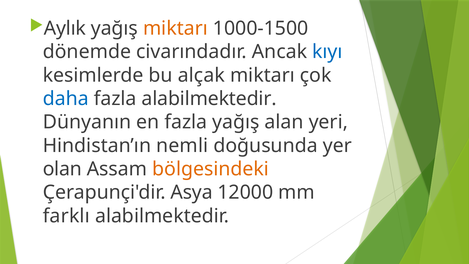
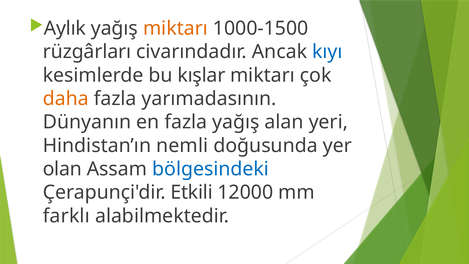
dönemde: dönemde -> rüzgârları (87, 52)
alçak: alçak -> kışlar (201, 75)
daha colour: blue -> orange (66, 99)
fazla alabilmektedir: alabilmektedir -> yarımadasının (209, 99)
bölgesindeki colour: orange -> blue (211, 169)
Asya: Asya -> Etkili (192, 192)
